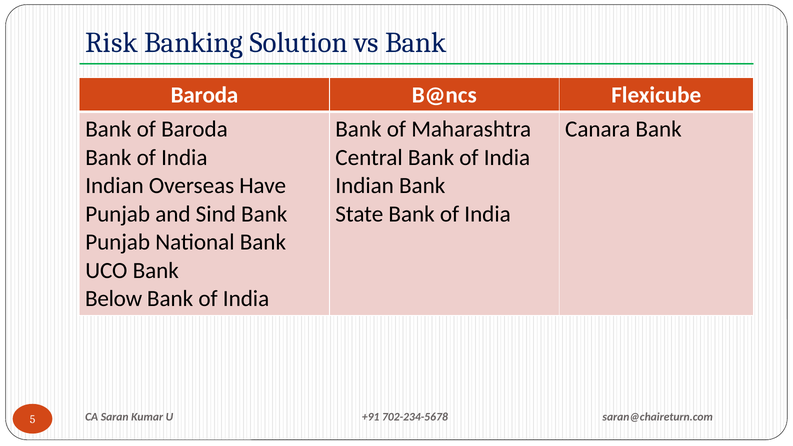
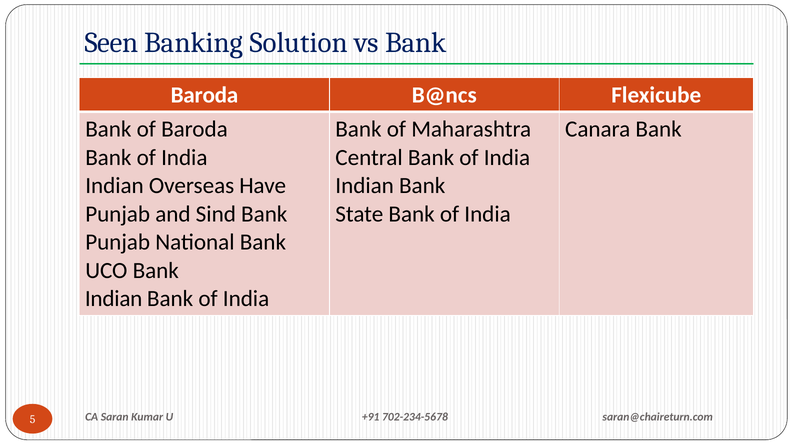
Risk: Risk -> Seen (112, 42)
Below: Below -> Indian (114, 299)
